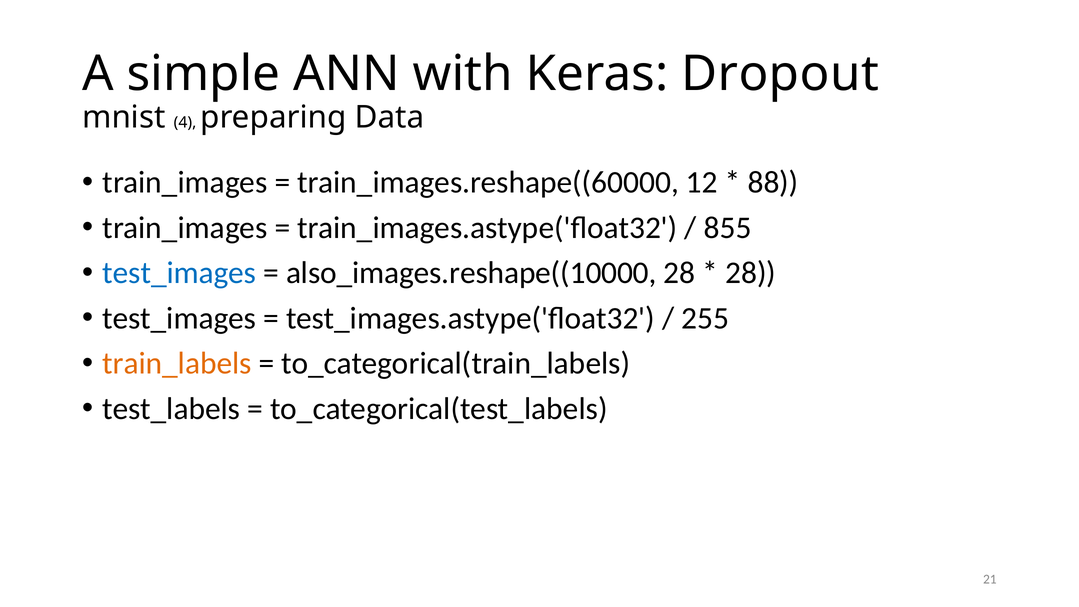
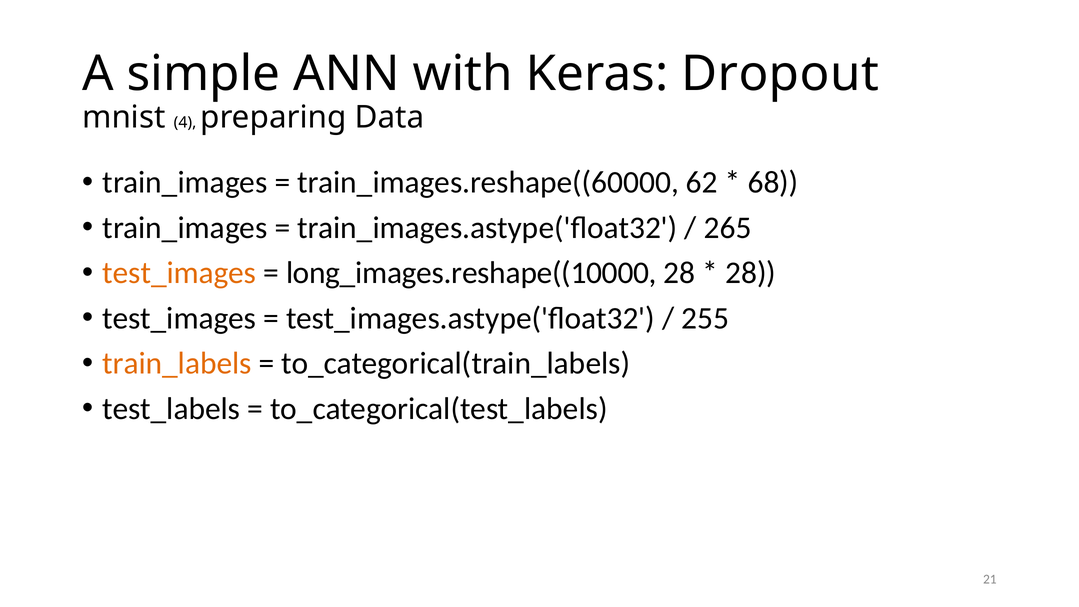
12: 12 -> 62 (702, 182)
88: 88 -> 68 (773, 182)
855: 855 -> 265 (728, 228)
test_images colour: blue -> orange (179, 273)
also_images.reshape((10000: also_images.reshape((10000 -> long_images.reshape((10000 (471, 273)
